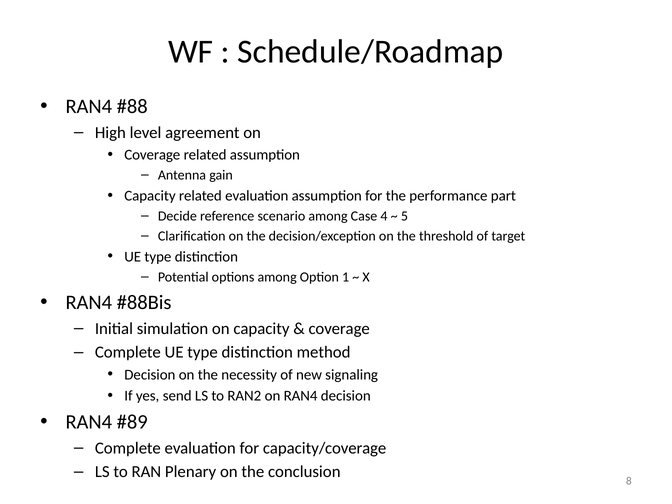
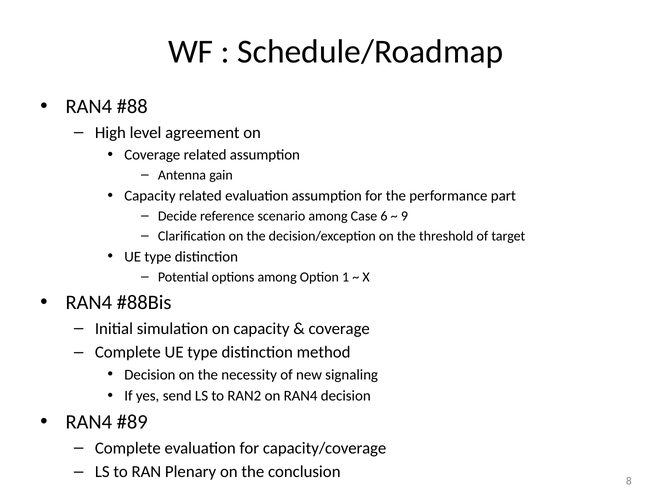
4: 4 -> 6 (384, 216)
5: 5 -> 9 (404, 216)
